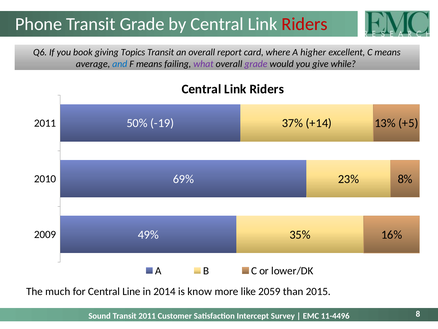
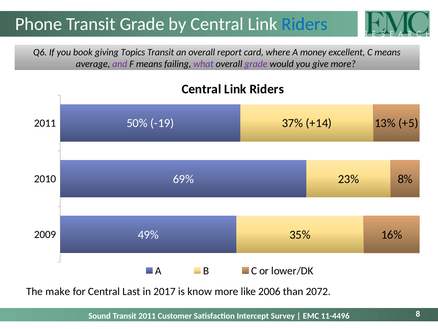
Riders colour: red -> blue (305, 24)
higher: higher -> money (313, 52)
and colour: blue -> purple (120, 64)
give while: while -> more (343, 64)
much: much -> make (58, 291)
Line: Line -> Last (131, 291)
2014: 2014 -> 2017 (164, 291)
2059: 2059 -> 2006 (269, 291)
2015: 2015 -> 2072 (318, 291)
